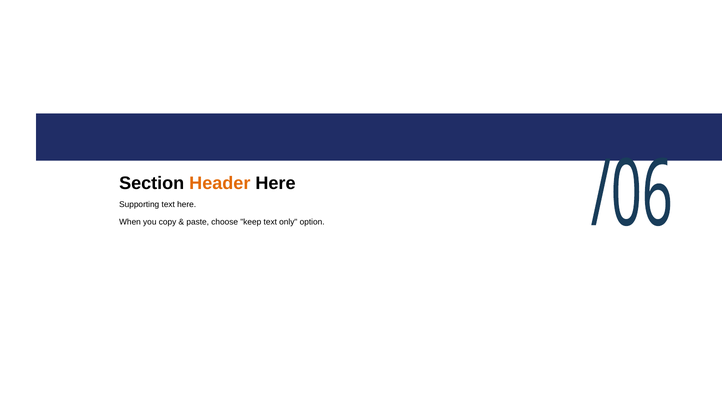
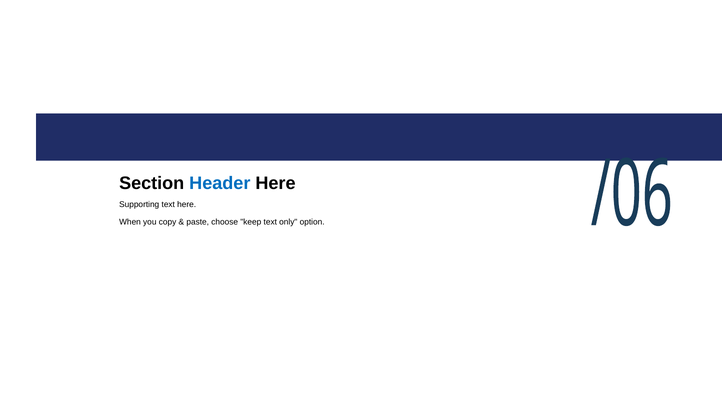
Header colour: orange -> blue (220, 184)
